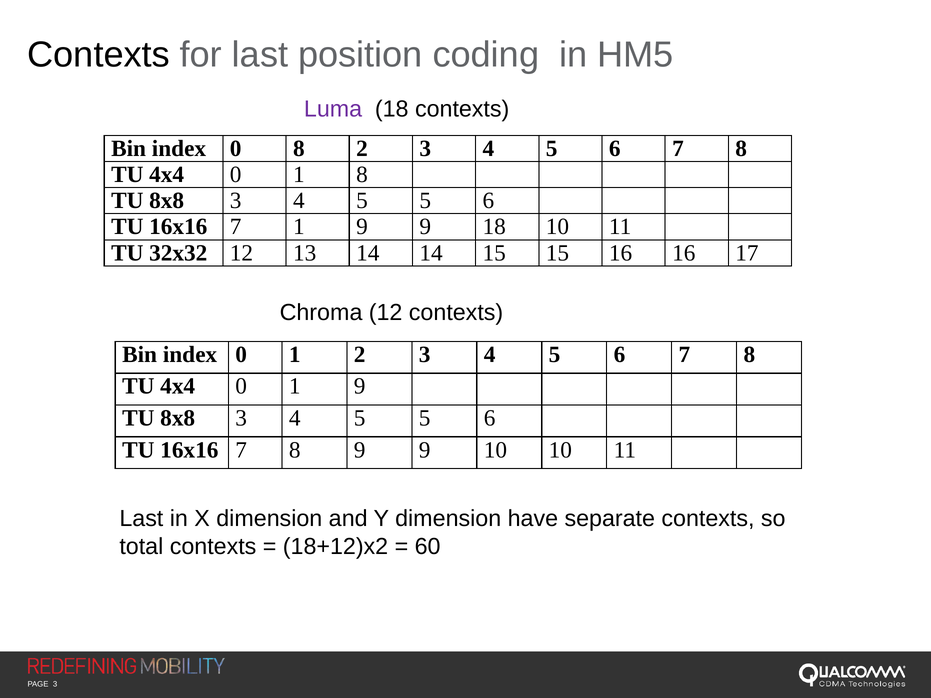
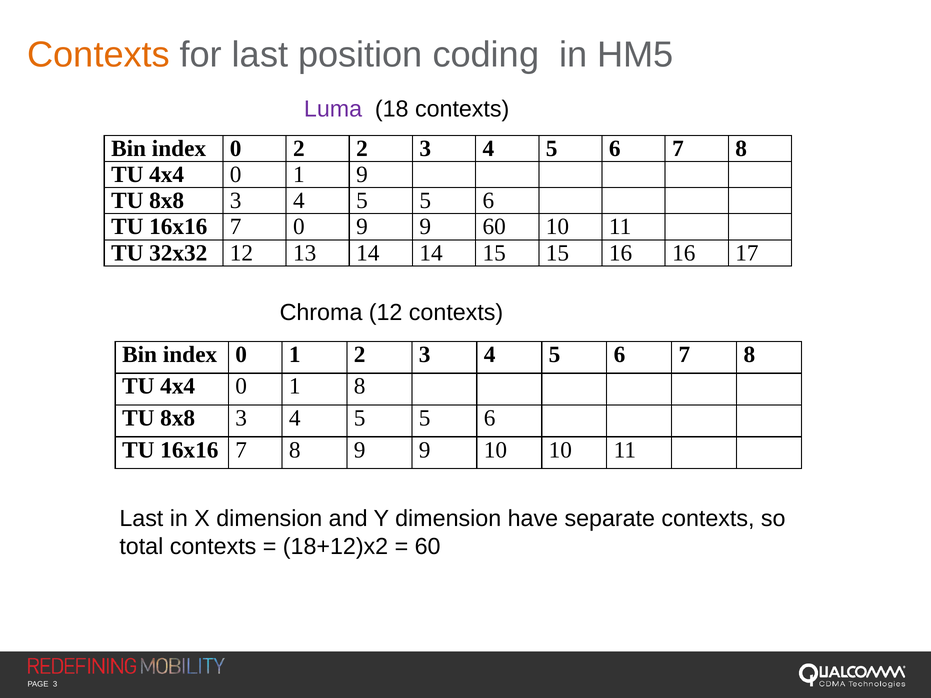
Contexts colour: black -> orange (99, 55)
0 8: 8 -> 2 (299, 148)
1 8: 8 -> 9 (362, 175)
7 1: 1 -> 0 (299, 227)
9 18: 18 -> 60 (494, 227)
0 1 9: 9 -> 8 (360, 386)
